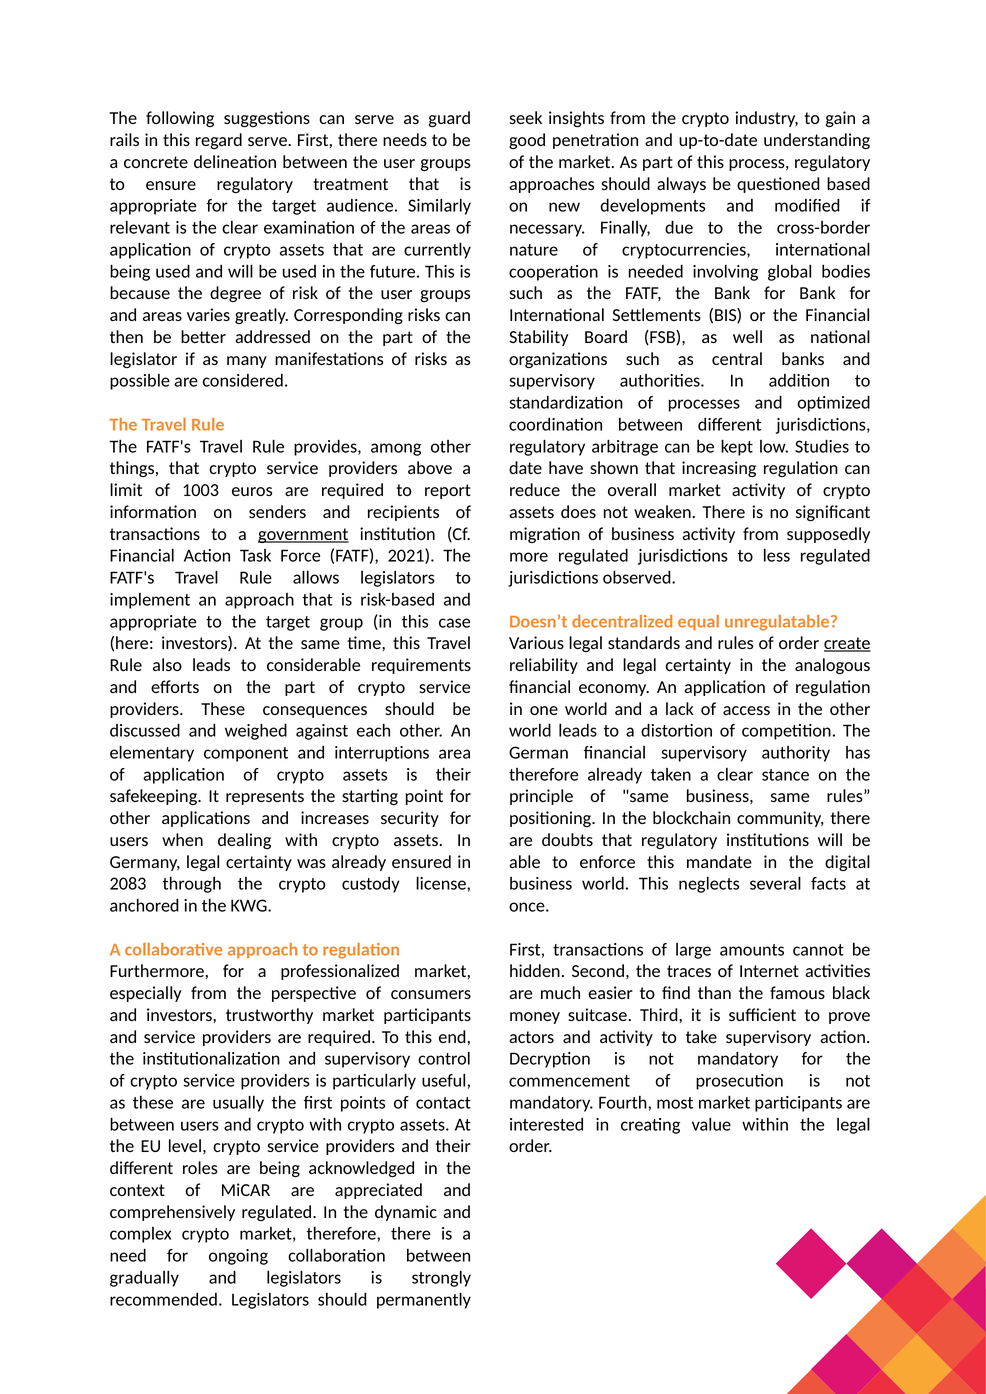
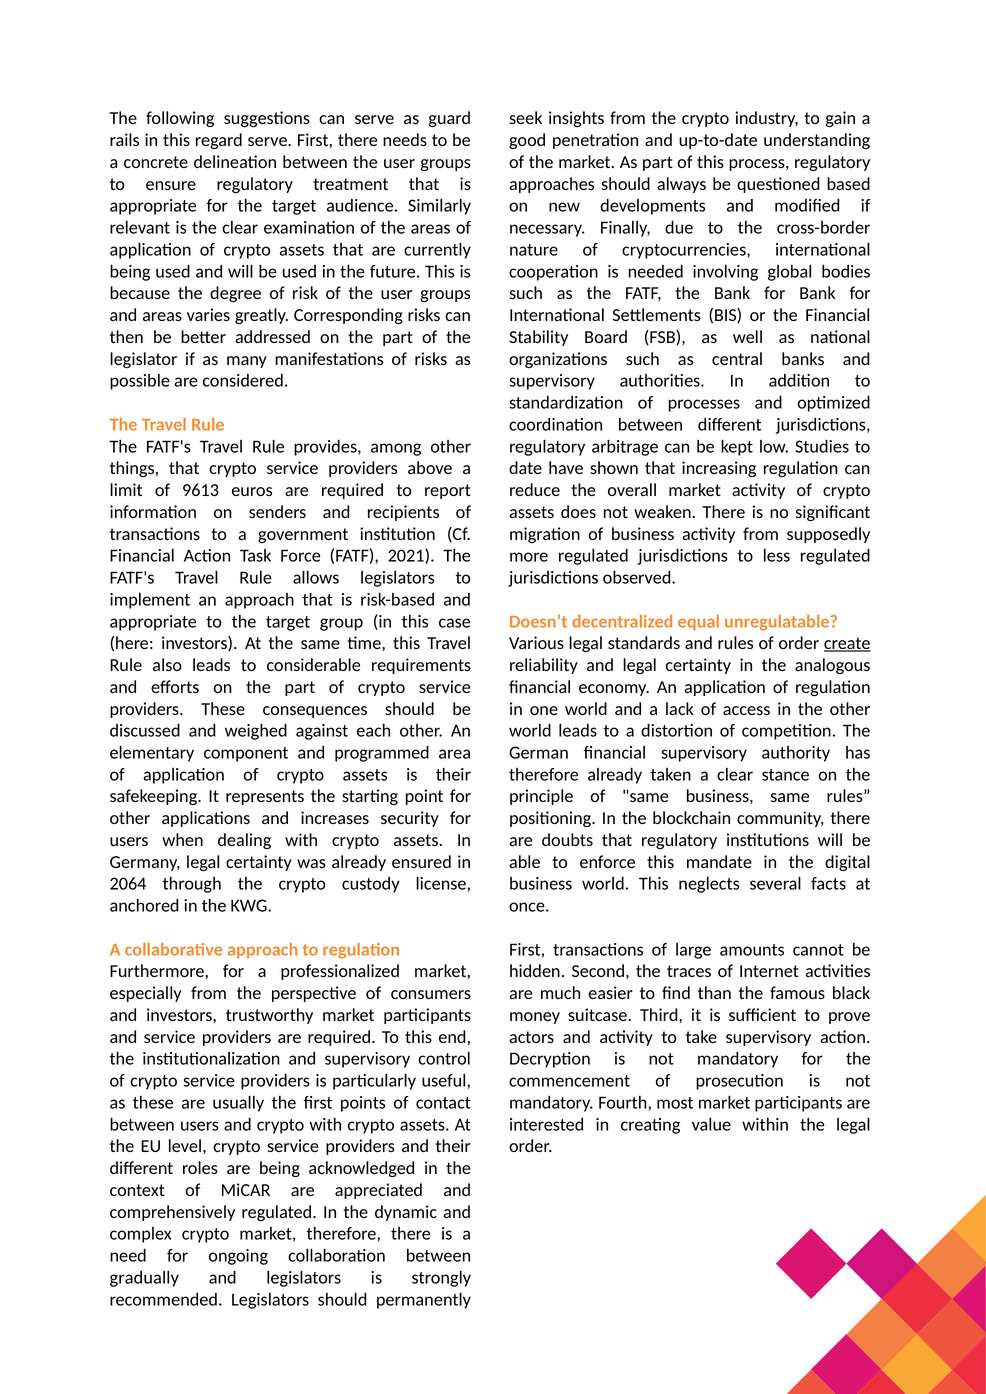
1003: 1003 -> 9613 (201, 490)
government underline: present -> none (303, 534)
interruptions: interruptions -> programmed (382, 753)
2083: 2083 -> 2064 (128, 884)
